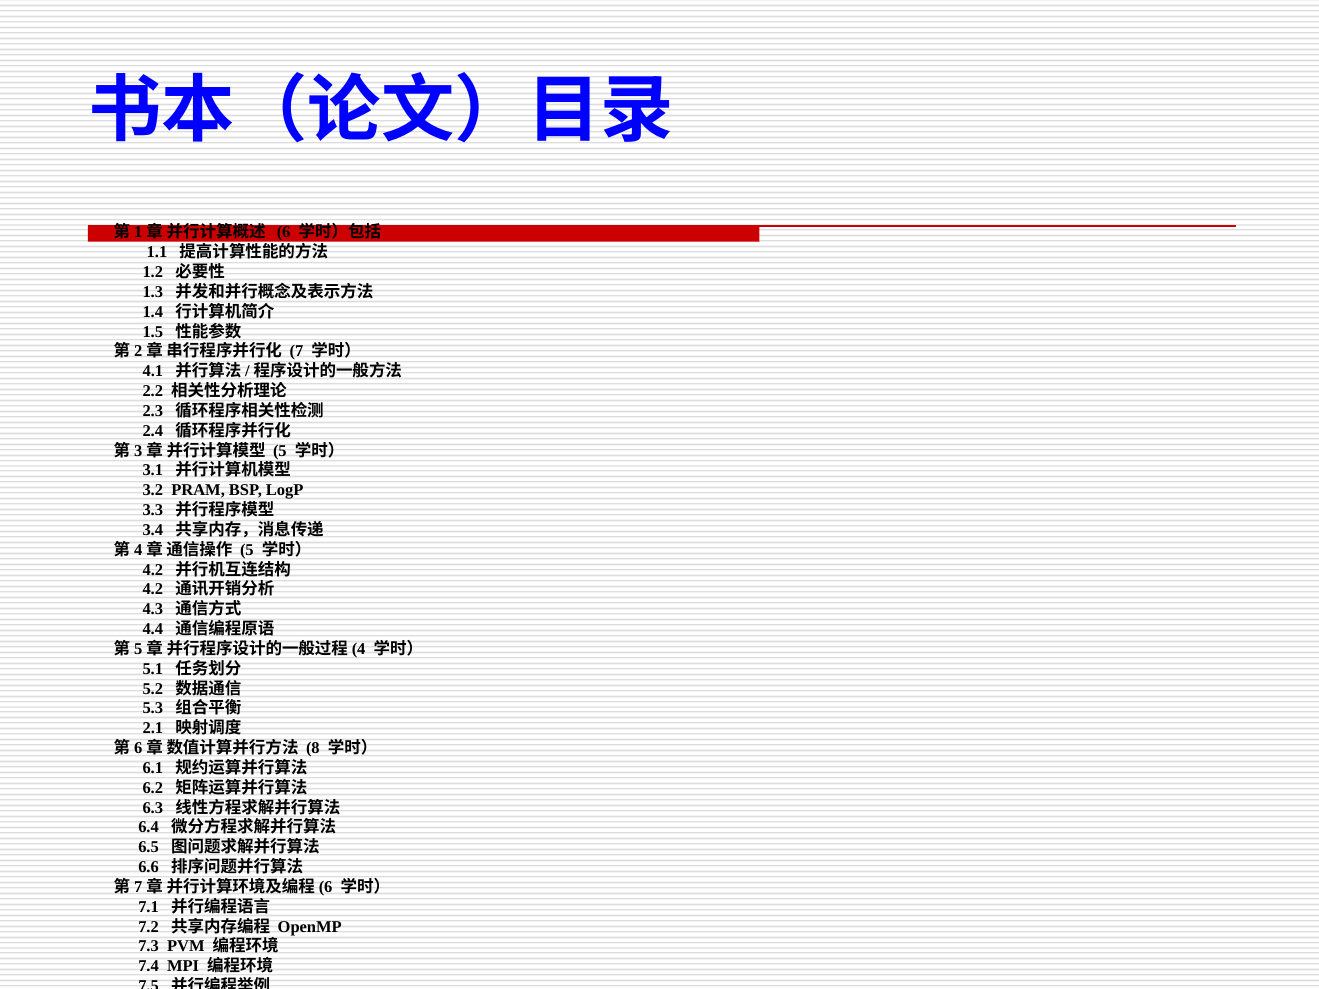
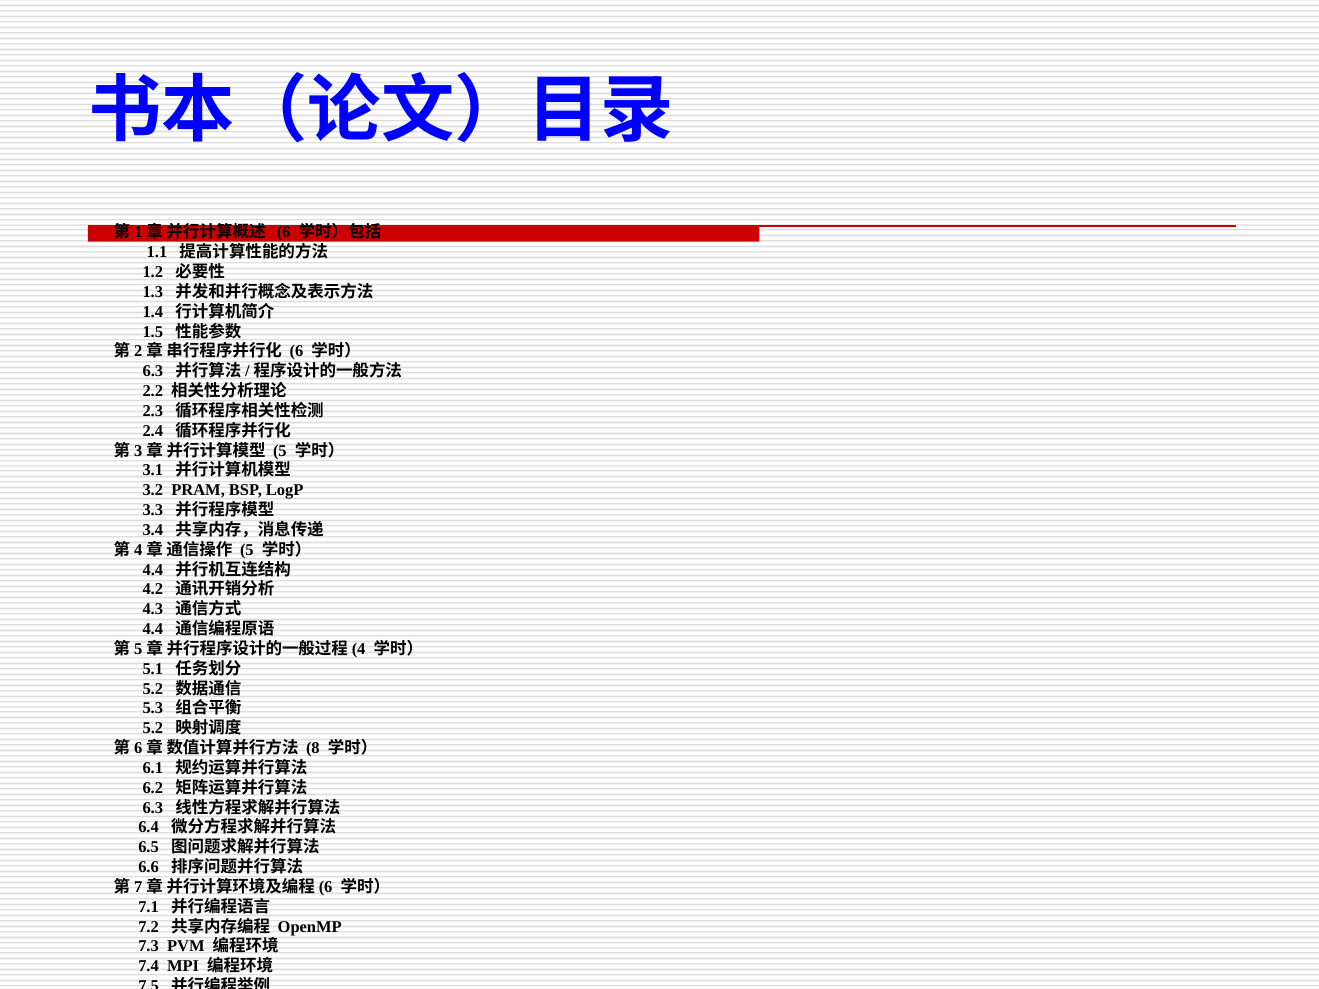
7: 7 -> 6 (296, 352)
4.1: 4.1 -> 6.3 (153, 371)
4.2: 4.2 -> 4.4 (153, 570)
2.1: 2.1 -> 5.2 (153, 728)
